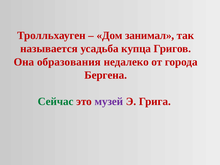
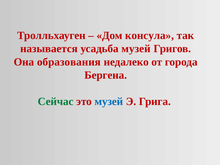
занимал: занимал -> консула (150, 36)
усадьба купца: купца -> музей (136, 49)
музей colour: purple -> blue (109, 102)
